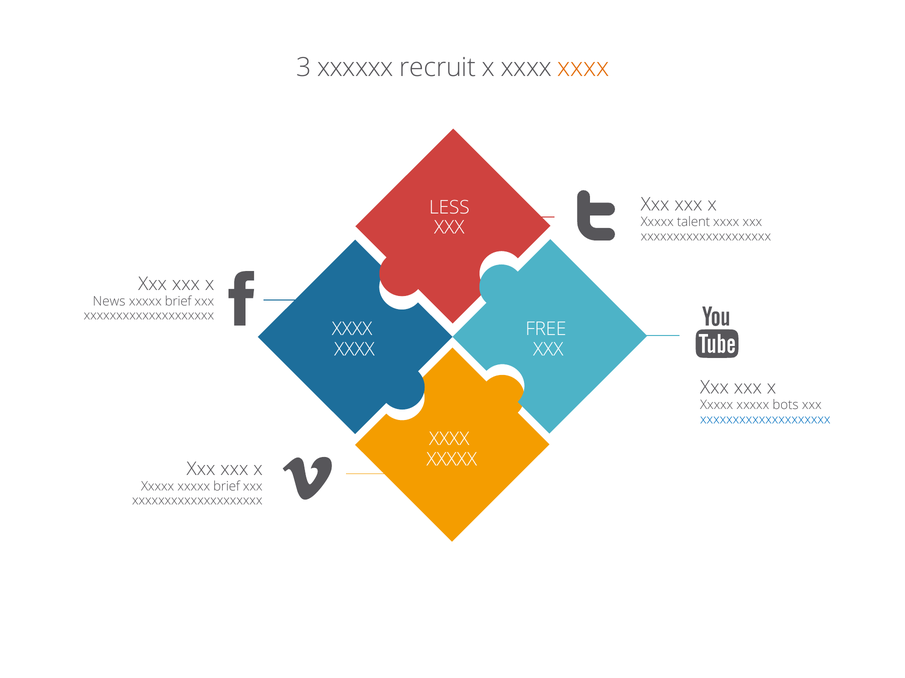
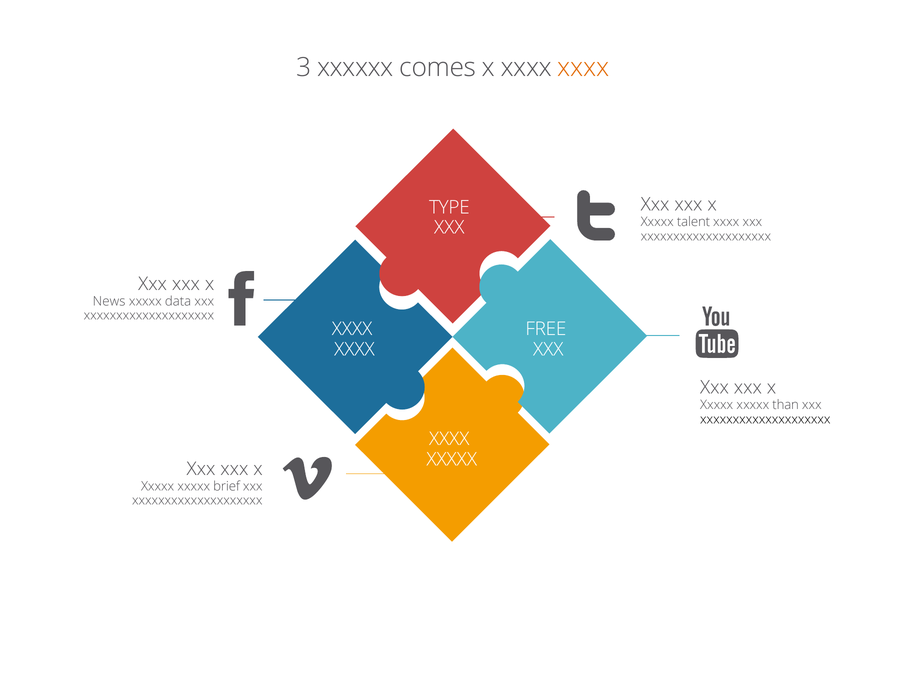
recruit: recruit -> comes (438, 68)
LESS: LESS -> TYPE (449, 208)
brief: brief -> data (178, 302)
bots: bots -> than (786, 405)
xxxxxxxxxxxxxxxxxxxx colour: blue -> black (765, 420)
